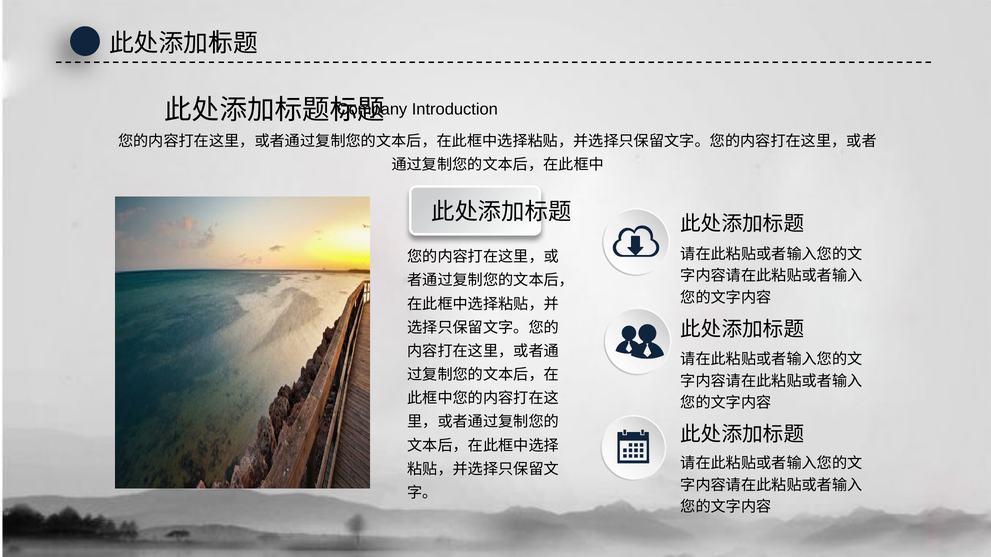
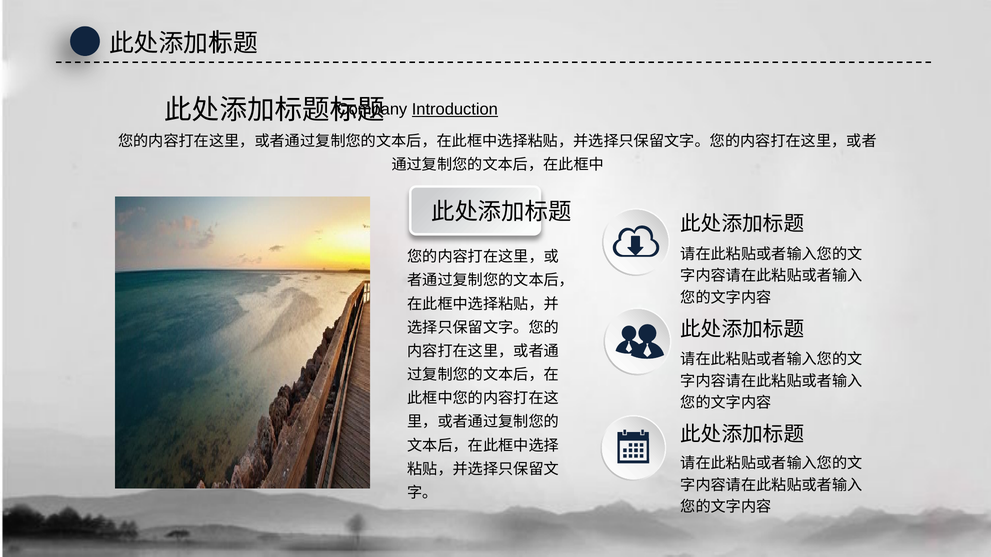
Introduction underline: none -> present (455, 109)
